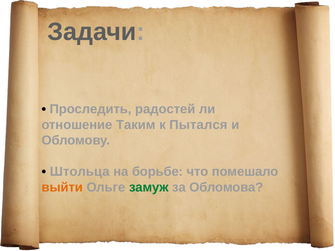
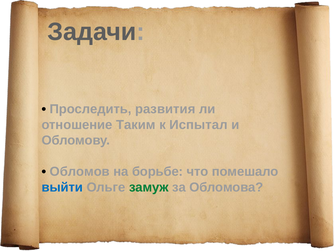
радостей: радостей -> развития (165, 109)
Пытался: Пытался -> Испытал (198, 125)
Штольца: Штольца -> Обломов (80, 172)
выйти colour: orange -> blue (62, 187)
